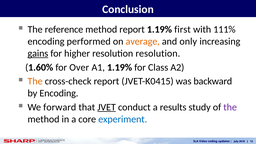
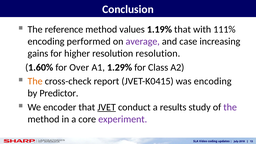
method report: report -> values (132, 29)
1.19% first: first -> that (183, 29)
average colour: orange -> purple (143, 41)
only: only -> case (188, 41)
gains underline: present -> none (38, 53)
A1 1.19%: 1.19% -> 1.29% (120, 67)
was backward: backward -> encoding (213, 81)
by Encoding: Encoding -> Predictor (59, 93)
forward: forward -> encoder (60, 107)
experiment colour: blue -> purple (123, 119)
